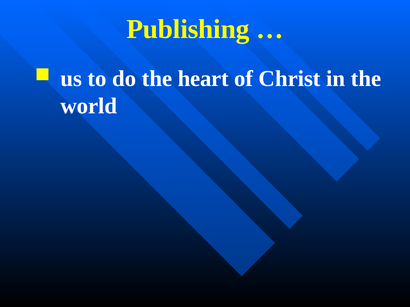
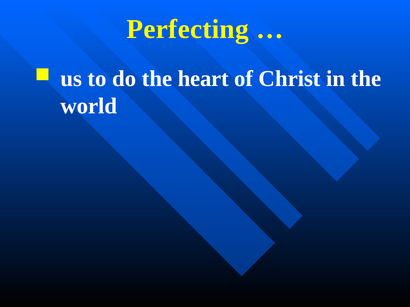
Publishing: Publishing -> Perfecting (188, 29)
